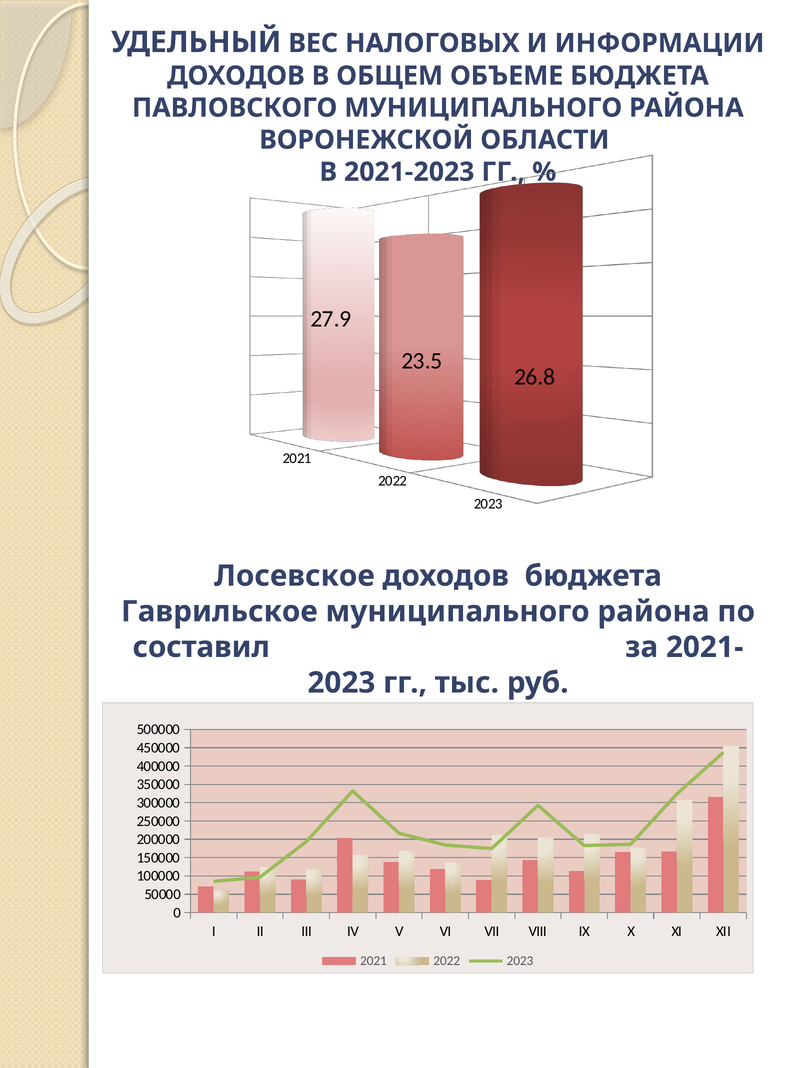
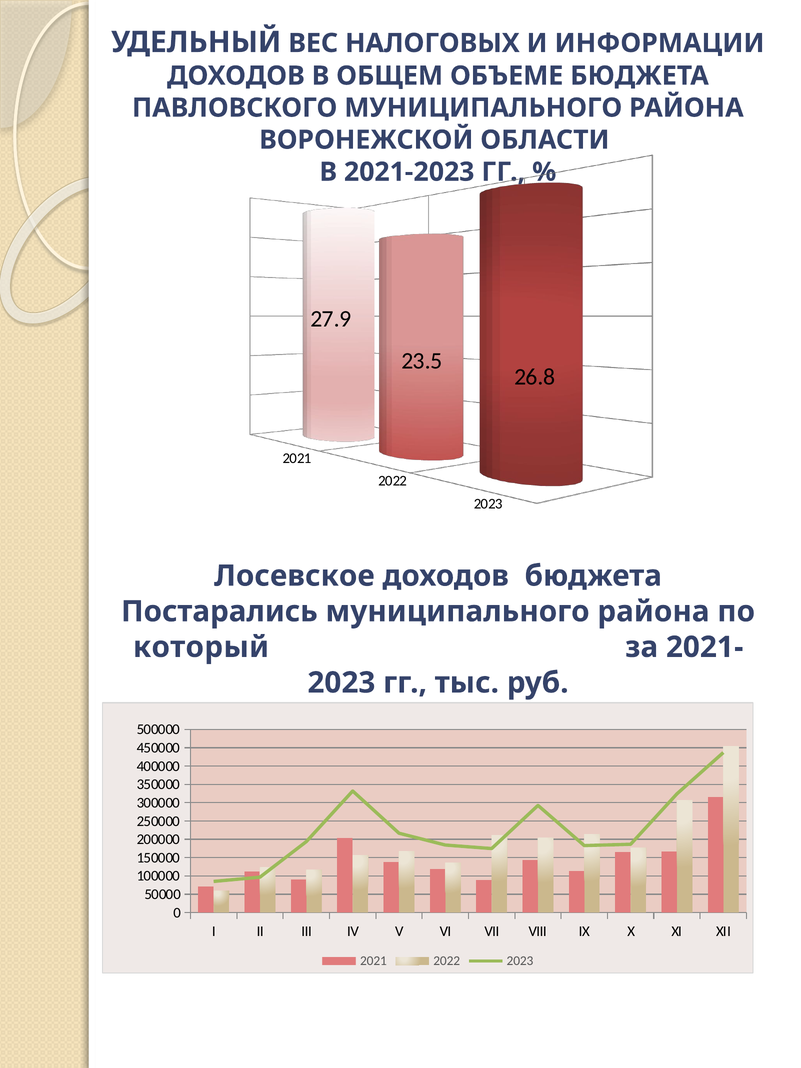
Гаврильское: Гаврильское -> Постарались (219, 612)
составил: составил -> который (201, 647)
